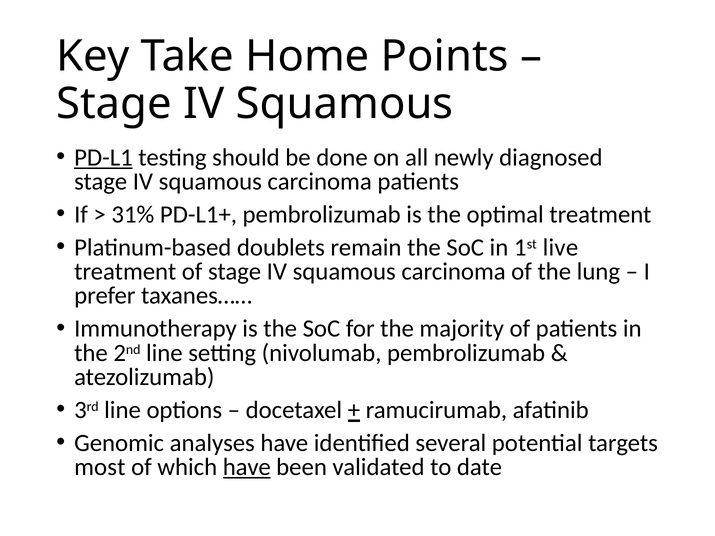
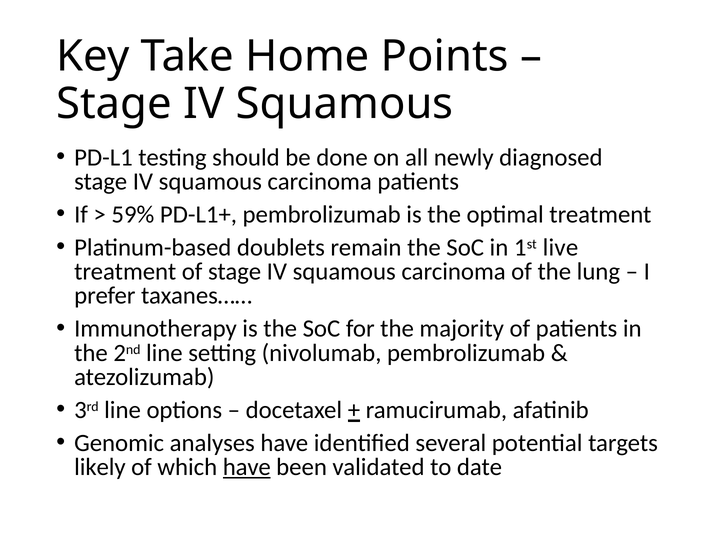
PD-L1 underline: present -> none (103, 157)
31%: 31% -> 59% (133, 215)
most: most -> likely (100, 467)
